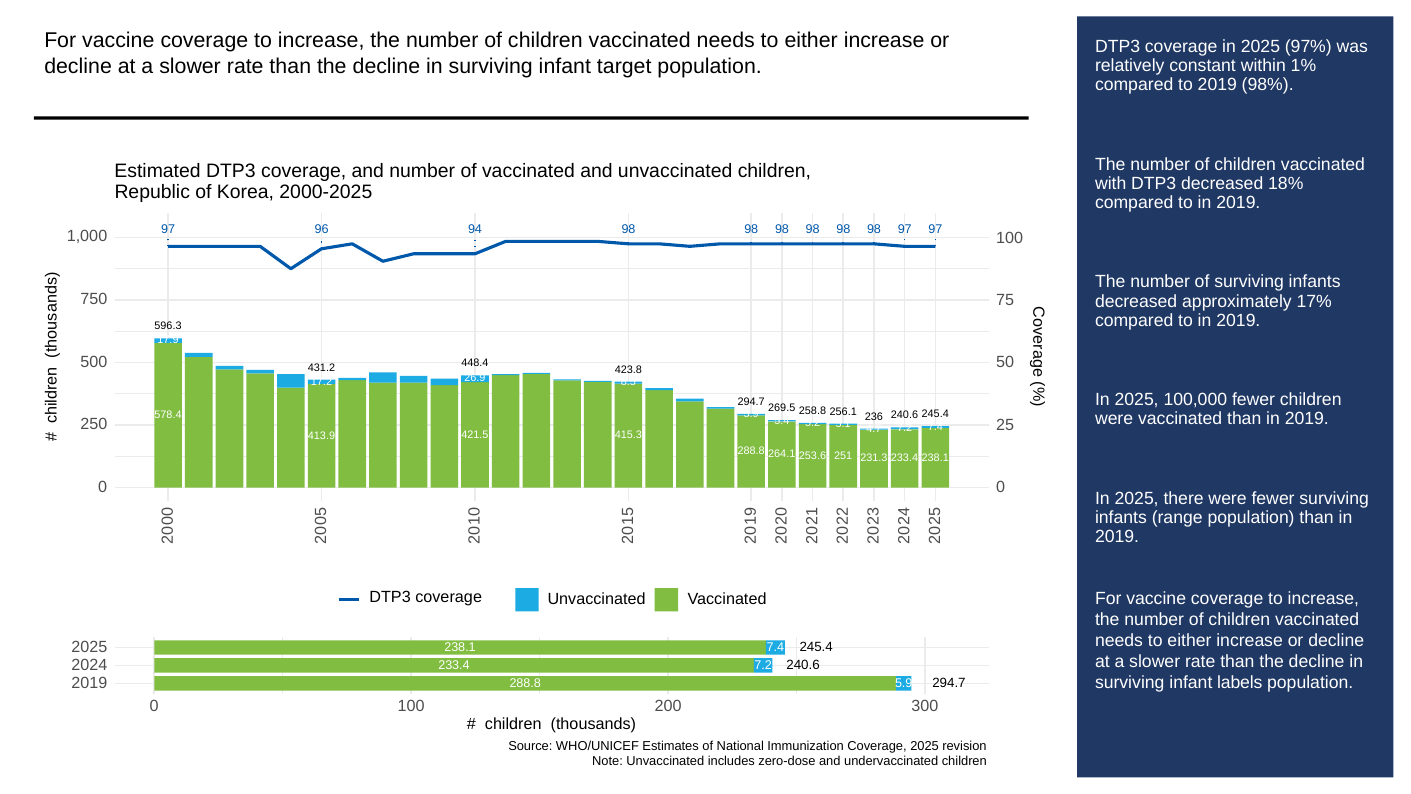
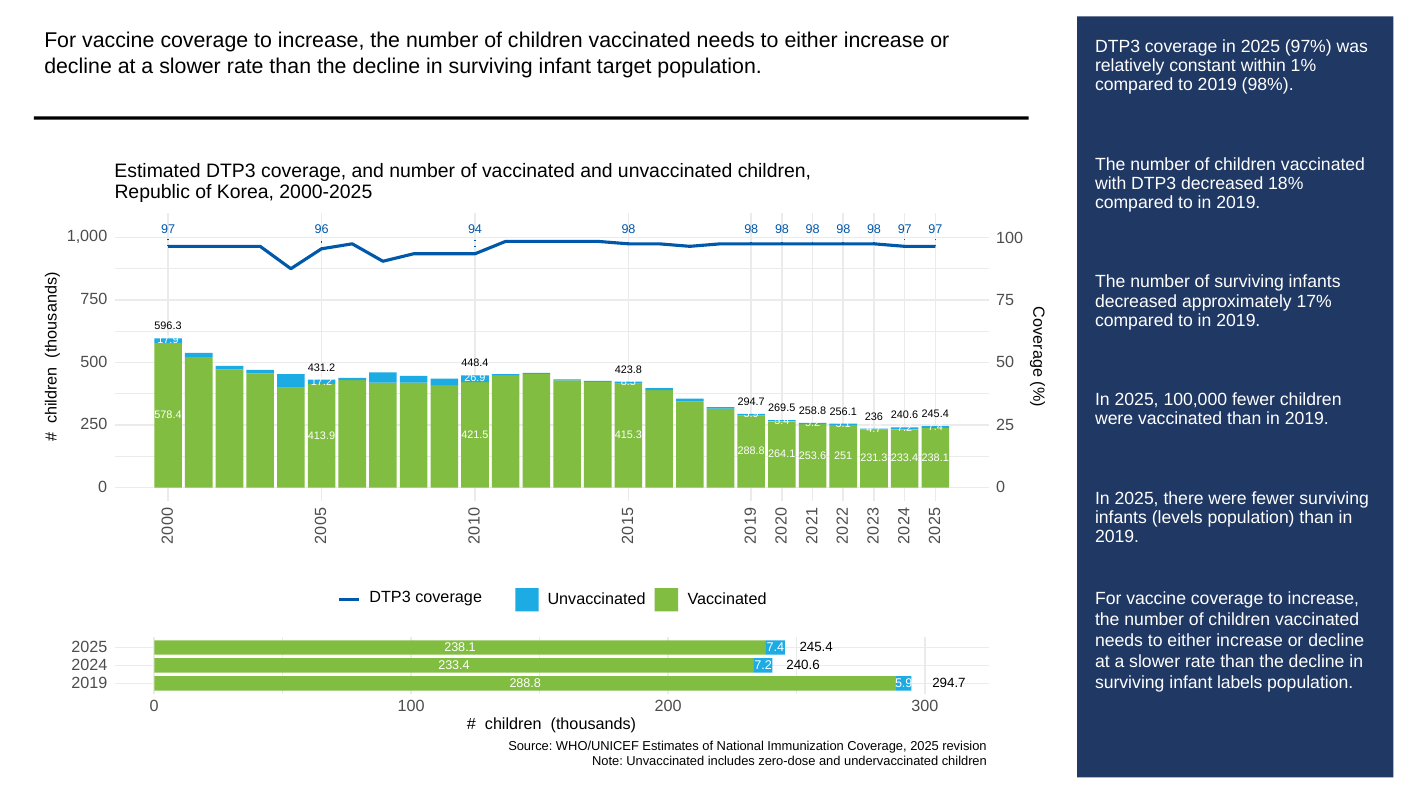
range: range -> levels (1177, 518)
